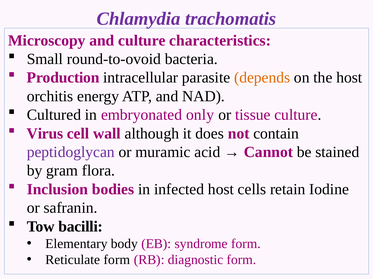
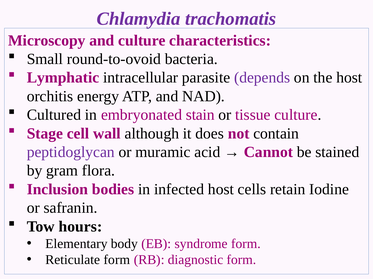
Production: Production -> Lymphatic (63, 78)
depends colour: orange -> purple (262, 78)
only: only -> stain (200, 115)
Virus: Virus -> Stage (45, 134)
bacilli: bacilli -> hours (80, 227)
